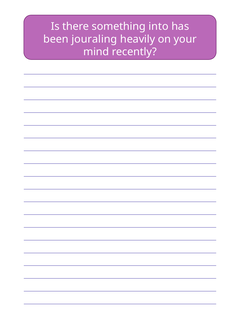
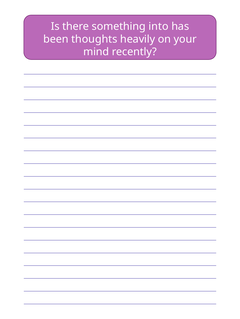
jouraling: jouraling -> thoughts (94, 39)
